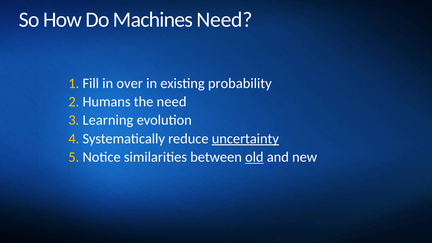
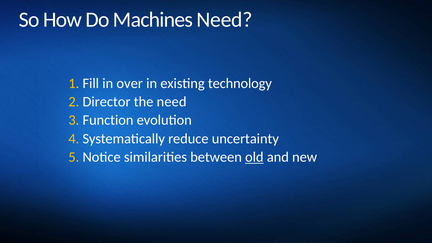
probability: probability -> technology (240, 83)
Humans: Humans -> Director (107, 102)
Learning: Learning -> Function (108, 120)
uncertainty underline: present -> none (245, 139)
